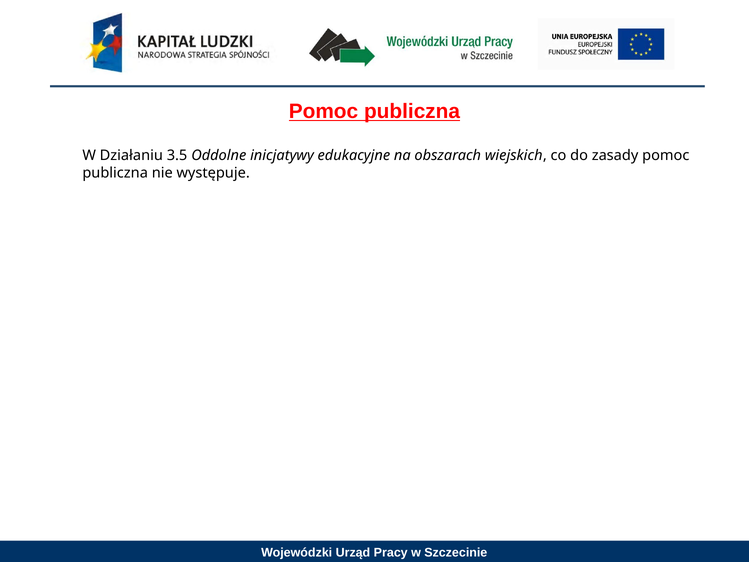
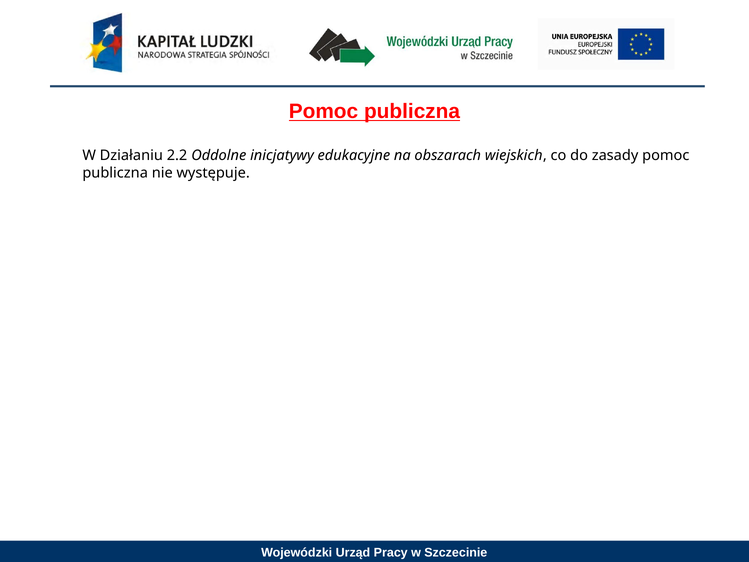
3.5: 3.5 -> 2.2 (177, 155)
